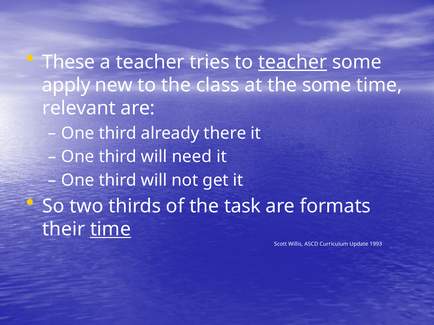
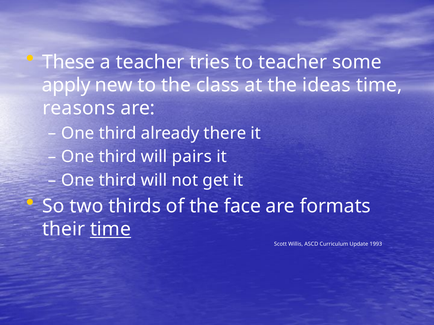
teacher underline: present -> none (293, 62)
the some: some -> ideas (327, 85)
relevant: relevant -> reasons (79, 108)
need: need -> pairs (192, 157)
task: task -> face (242, 206)
